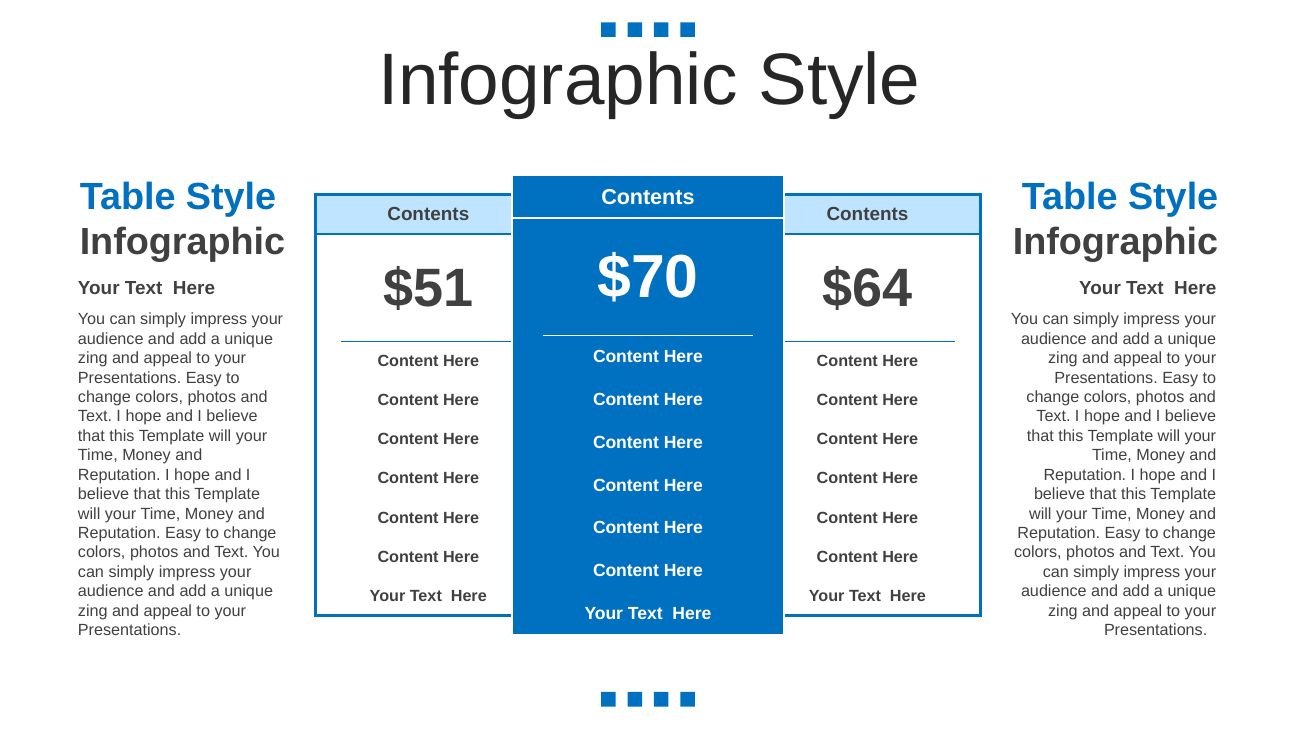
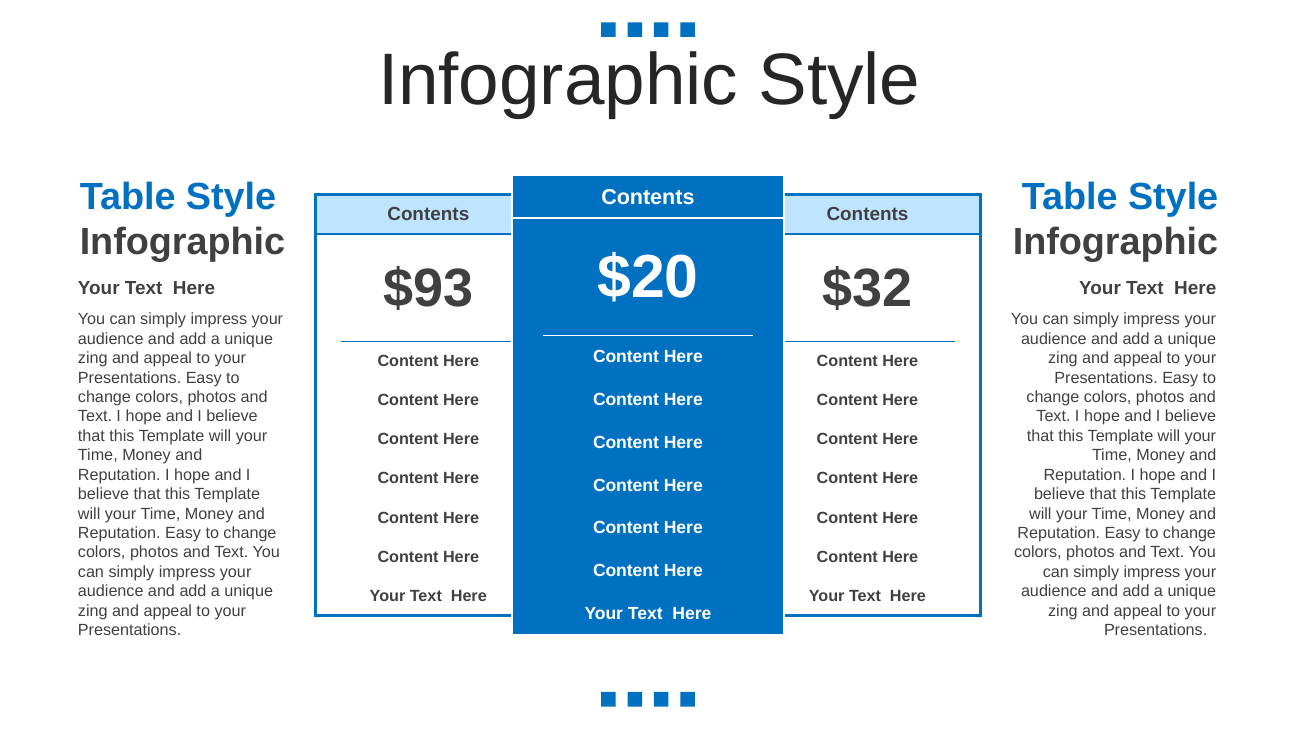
$70: $70 -> $20 (648, 278)
$51: $51 -> $93 (428, 288)
$64: $64 -> $32 (868, 288)
